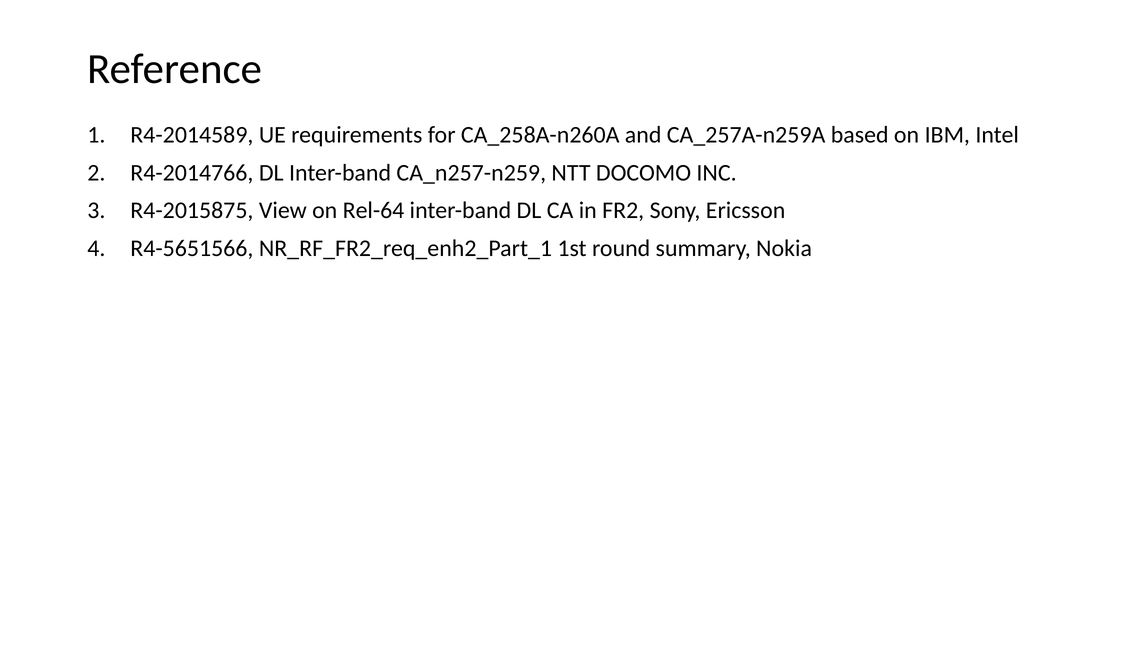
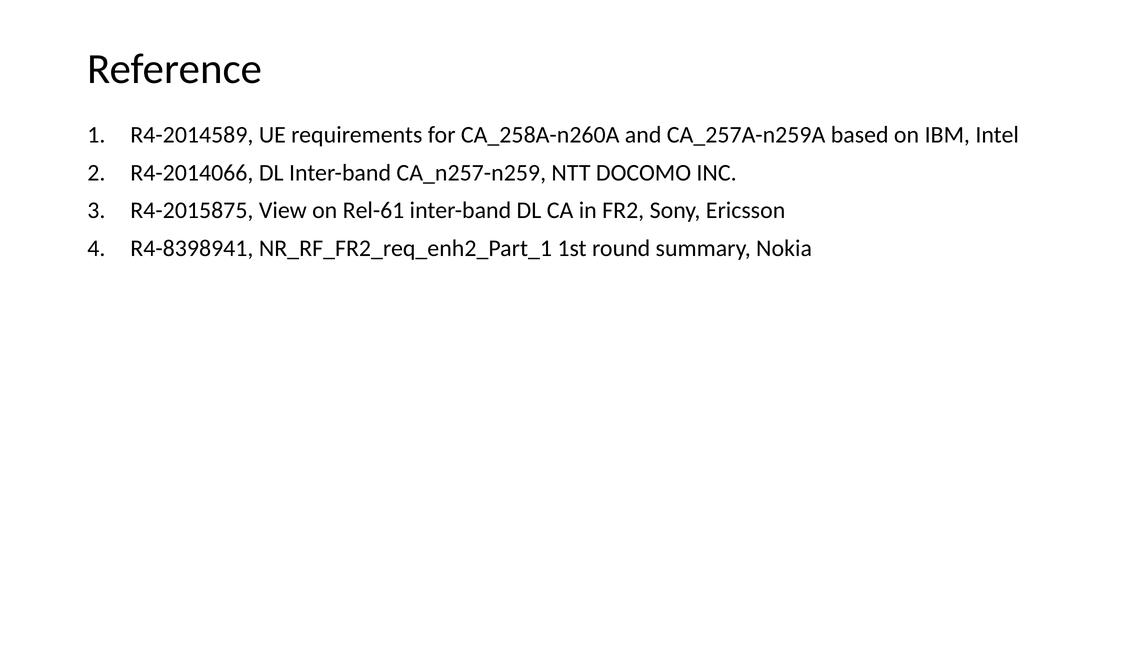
R4-2014766: R4-2014766 -> R4-2014066 (192, 173)
Rel-64: Rel-64 -> Rel-61 (374, 210)
R4-5651566: R4-5651566 -> R4-8398941 (192, 248)
